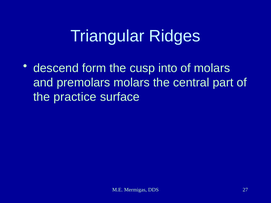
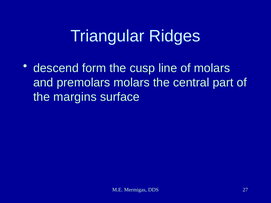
into: into -> line (168, 68)
practice: practice -> margins (75, 97)
